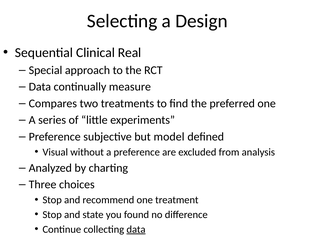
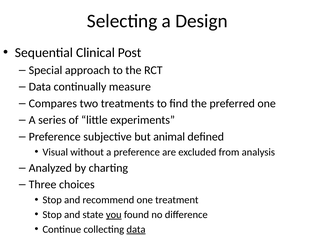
Real: Real -> Post (130, 53)
model: model -> animal (169, 137)
you underline: none -> present (114, 215)
